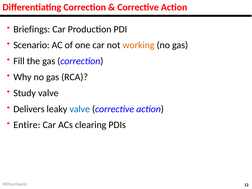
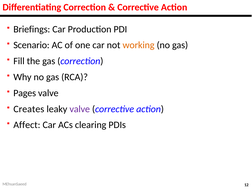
Study: Study -> Pages (25, 93)
Delivers: Delivers -> Creates (29, 109)
valve colour: blue -> purple (80, 109)
Entire: Entire -> Affect (27, 125)
